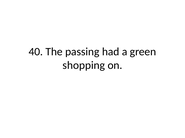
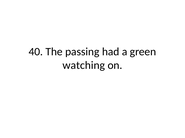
shopping: shopping -> watching (84, 66)
